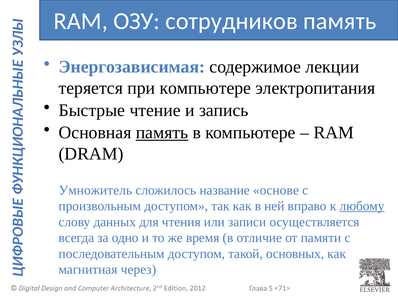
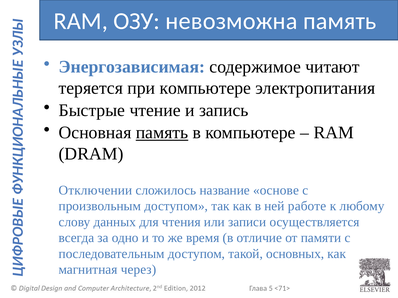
сотрудников: сотрудников -> невозможна (232, 21)
лекции: лекции -> читают (333, 67)
Умножитель: Умножитель -> Отключении (95, 190)
вправо: вправо -> работе (307, 206)
любому underline: present -> none (362, 206)
